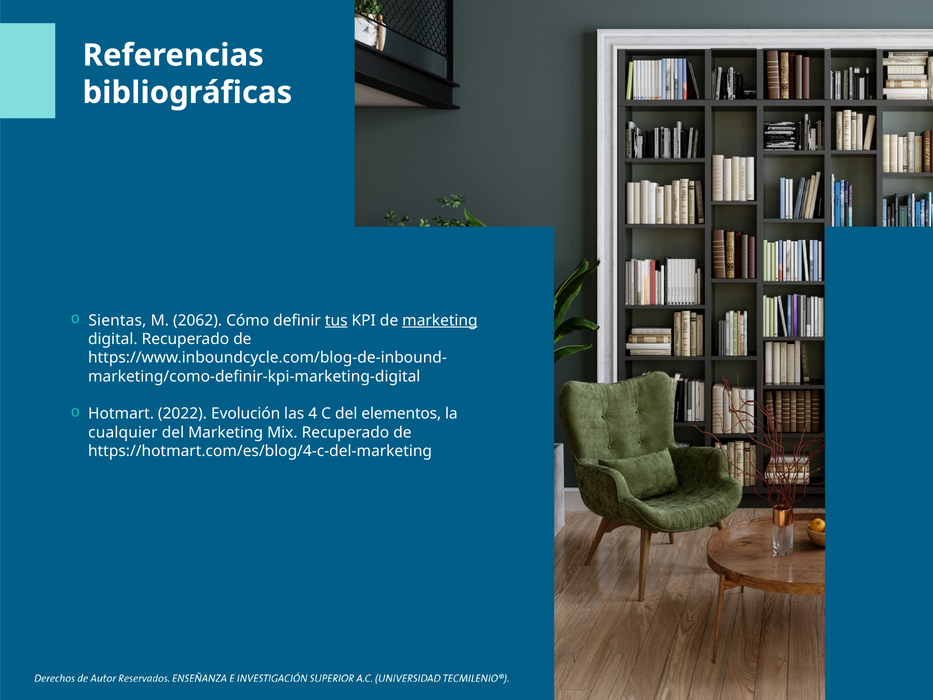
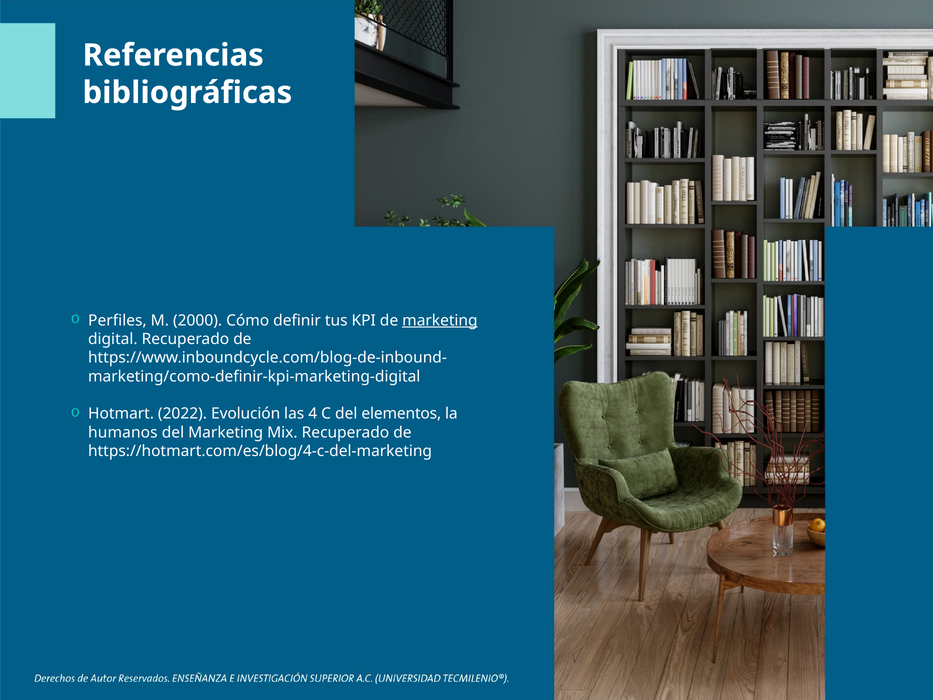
Sientas: Sientas -> Perfiles (117, 320)
2062: 2062 -> 2000 (198, 320)
tus underline: present -> none (336, 320)
cualquier: cualquier -> humanos (123, 432)
